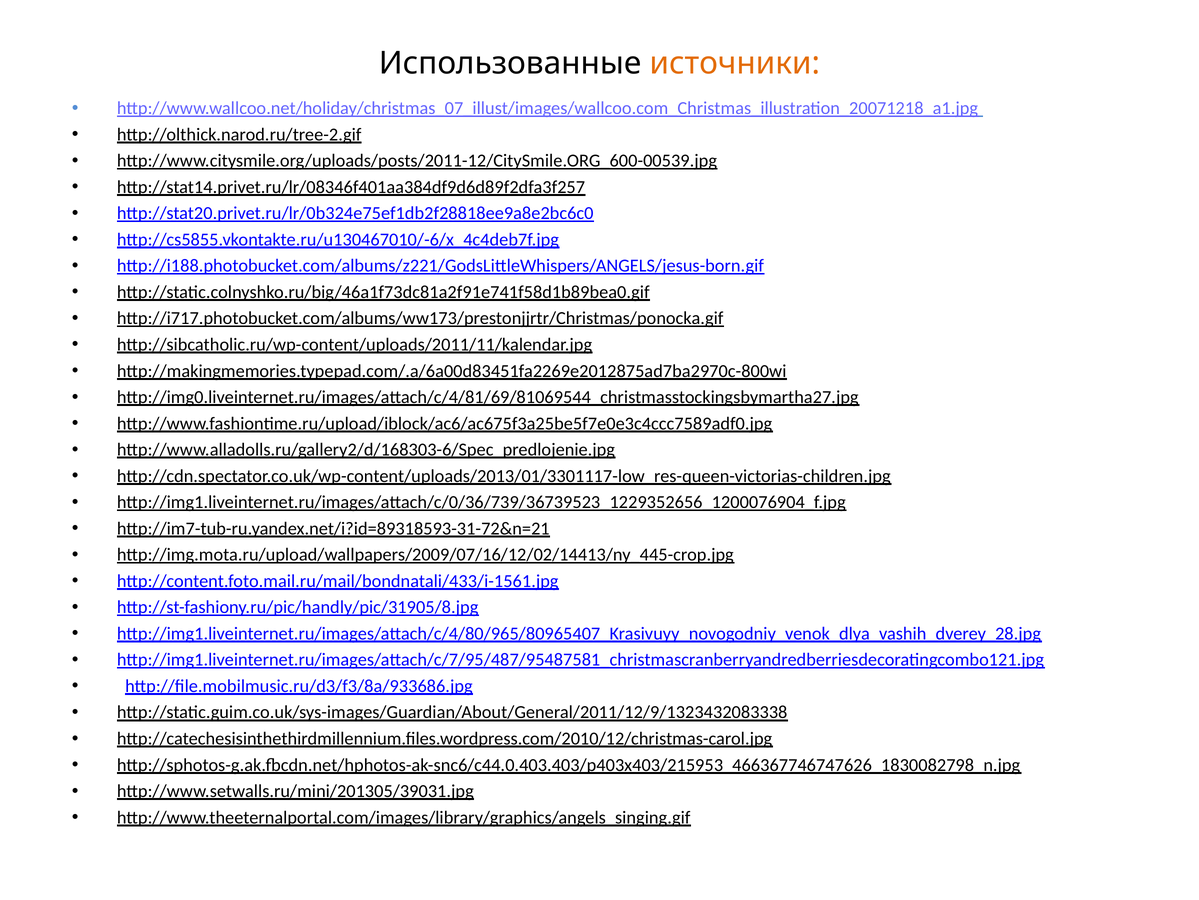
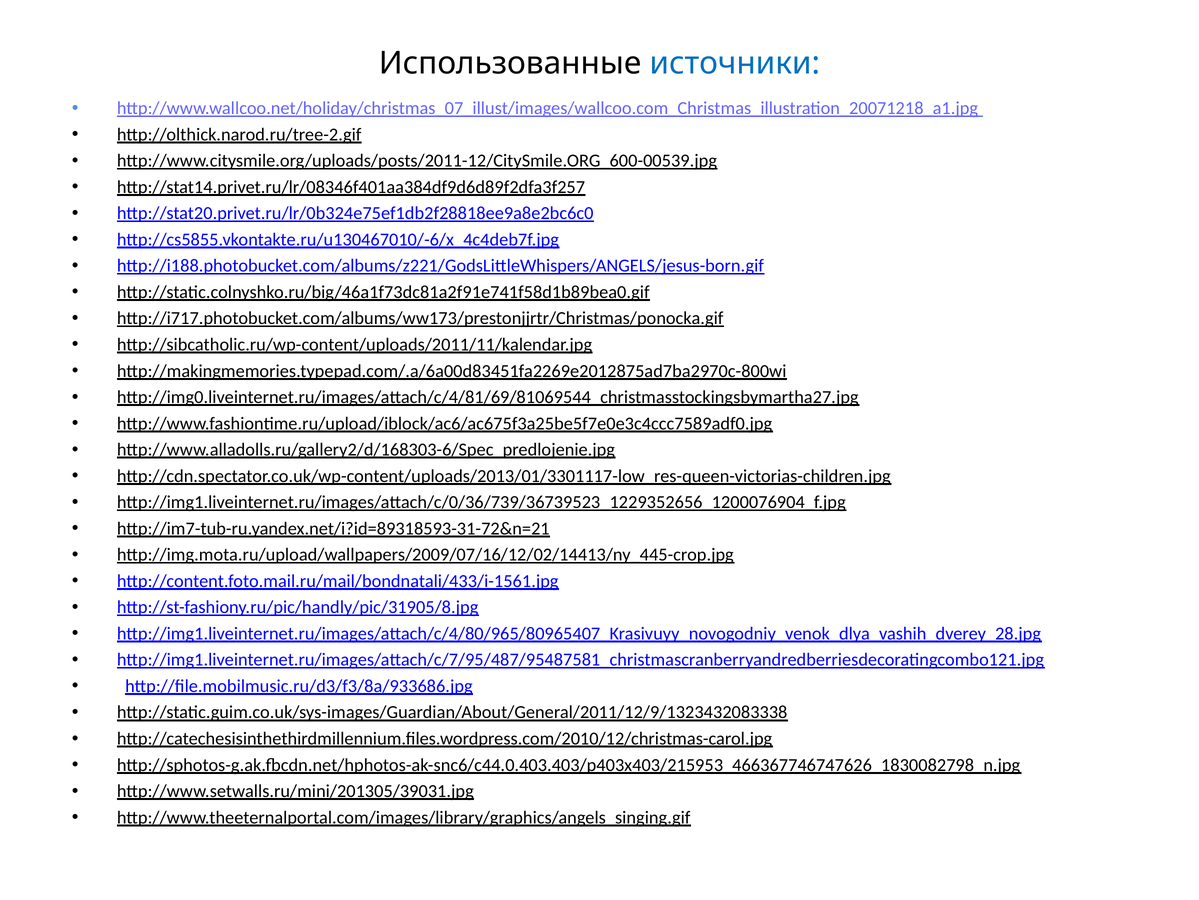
источники colour: orange -> blue (735, 63)
